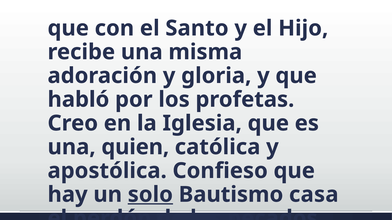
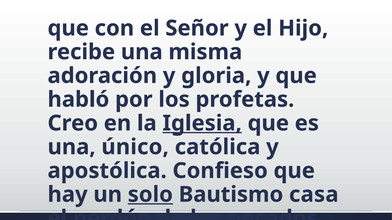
Santo: Santo -> Señor (197, 28)
Iglesia underline: none -> present (202, 124)
quien: quien -> único (135, 147)
